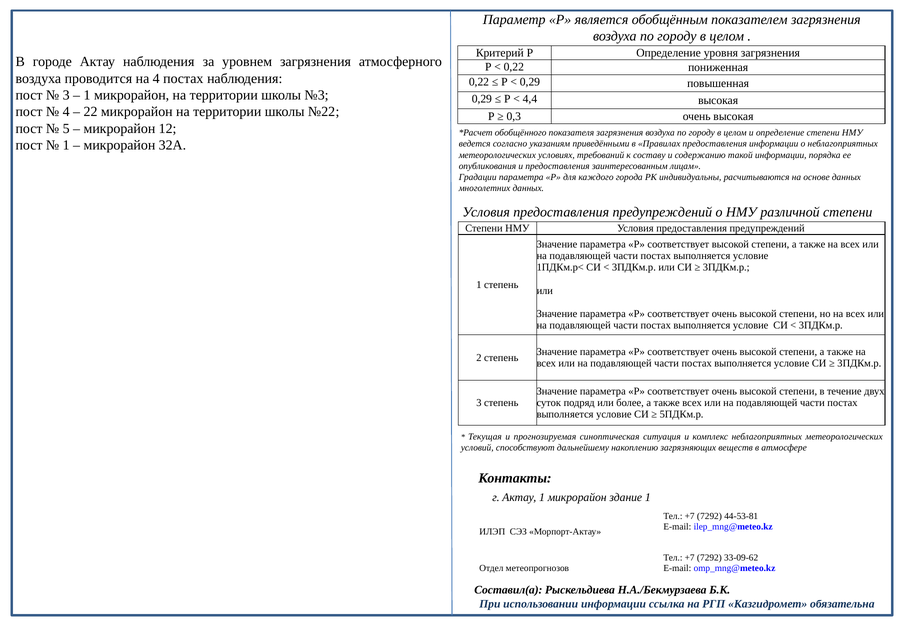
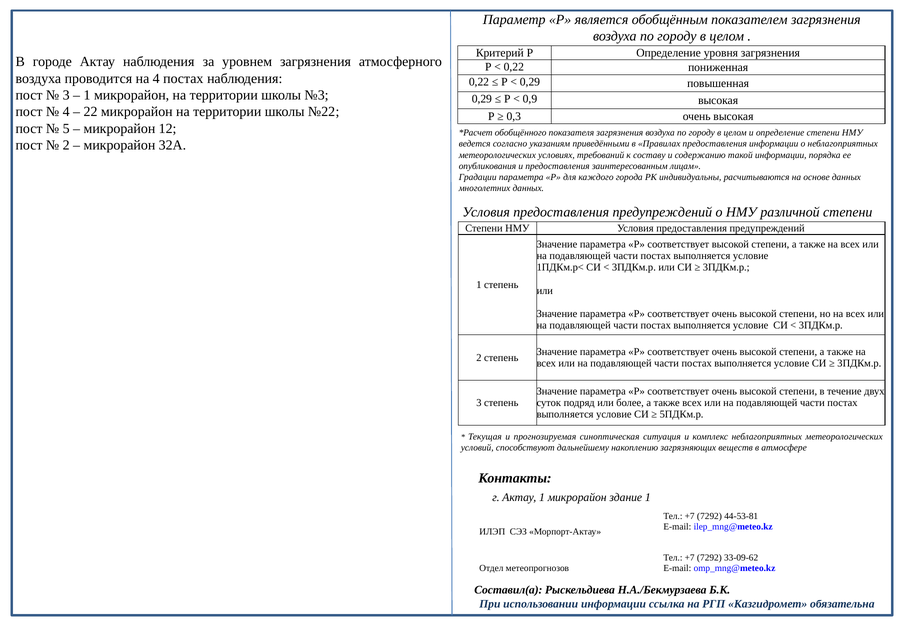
4,4: 4,4 -> 0,9 (530, 99)
1: 1 -> 2 (66, 145)
